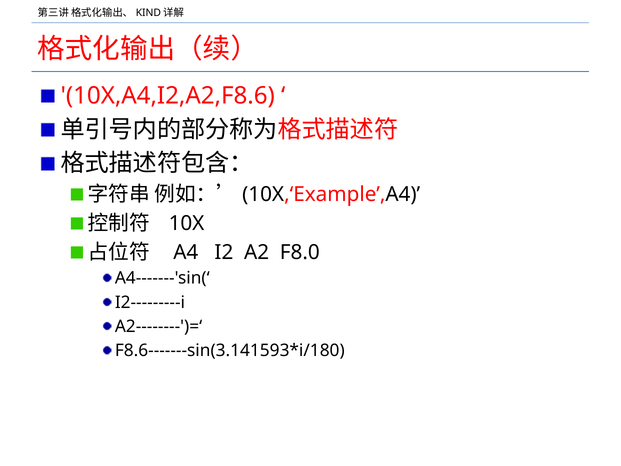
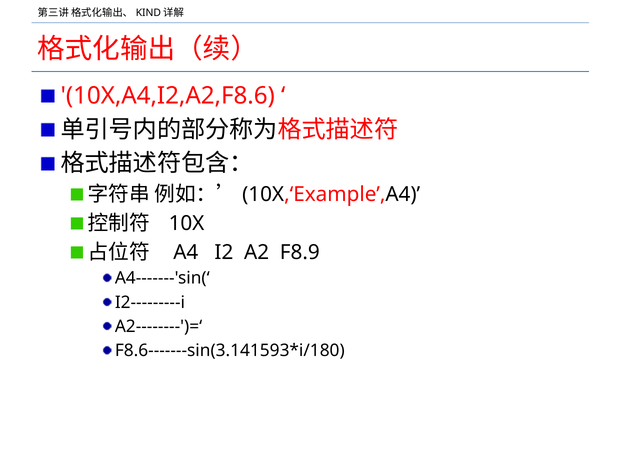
F8.0: F8.0 -> F8.9 (300, 252)
